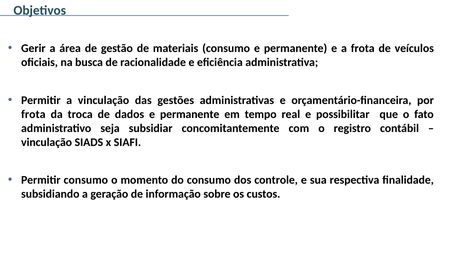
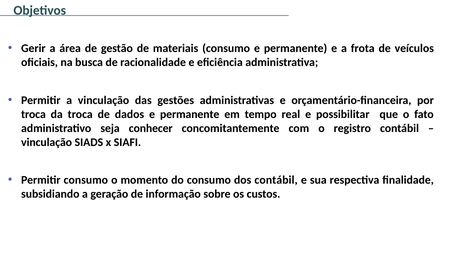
frota: frota -> troca (33, 114)
subsidiar: subsidiar -> conhecer (151, 128)
dos controle: controle -> contábil (276, 180)
